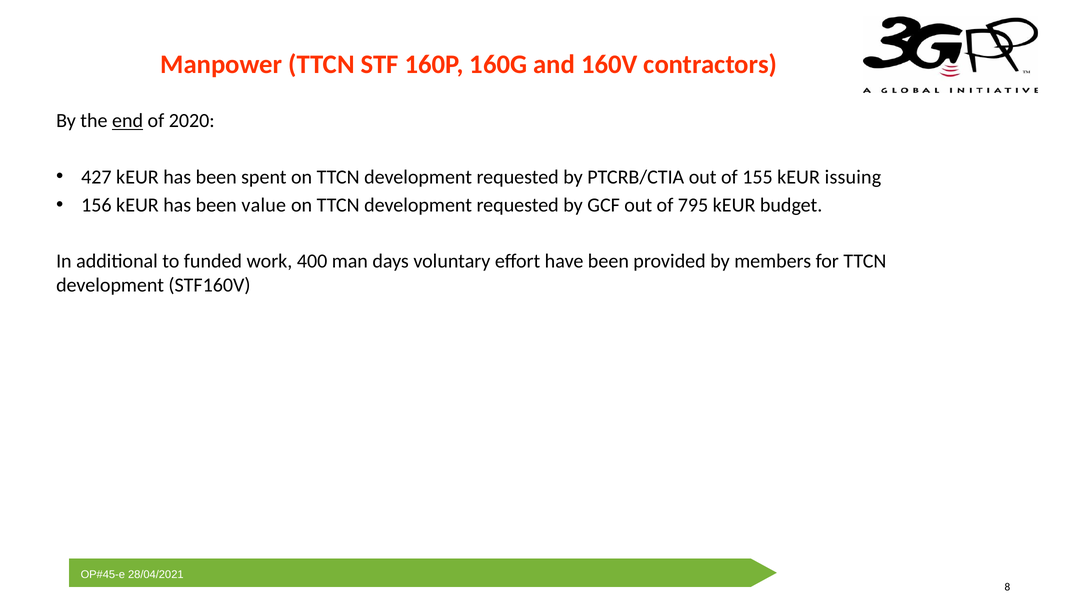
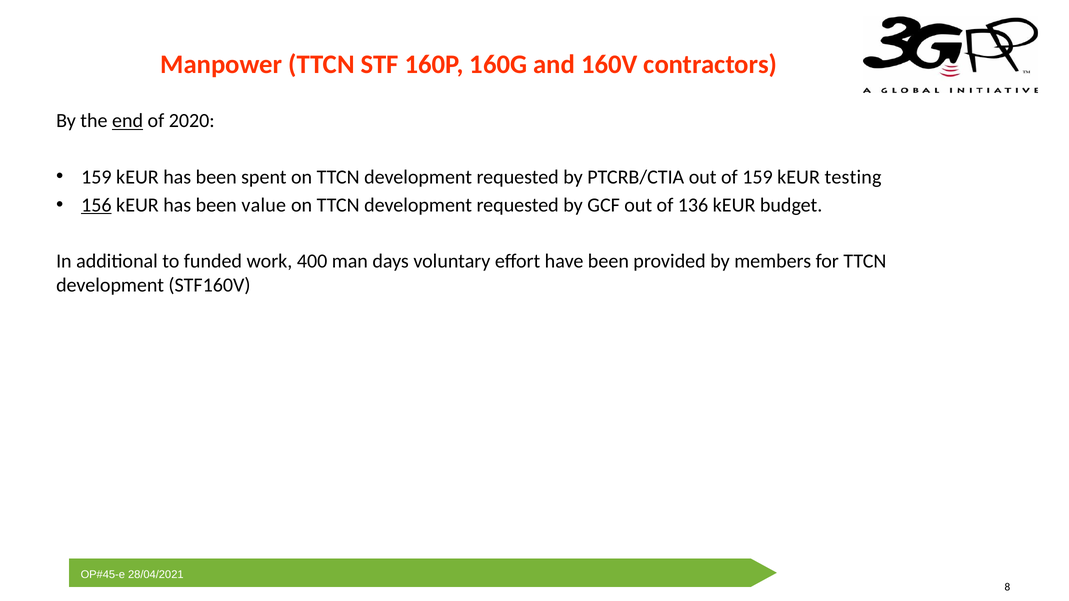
427: 427 -> 159 (96, 177)
of 155: 155 -> 159 (757, 177)
issuing: issuing -> testing (853, 177)
156 underline: none -> present (96, 205)
795: 795 -> 136 (693, 205)
